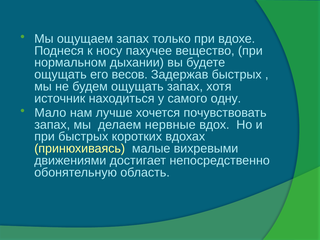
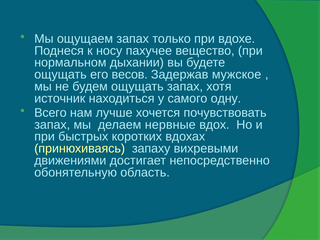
Задержав быстрых: быстрых -> мужское (237, 75)
Мало: Мало -> Всего (50, 113)
малые: малые -> запаху (151, 149)
